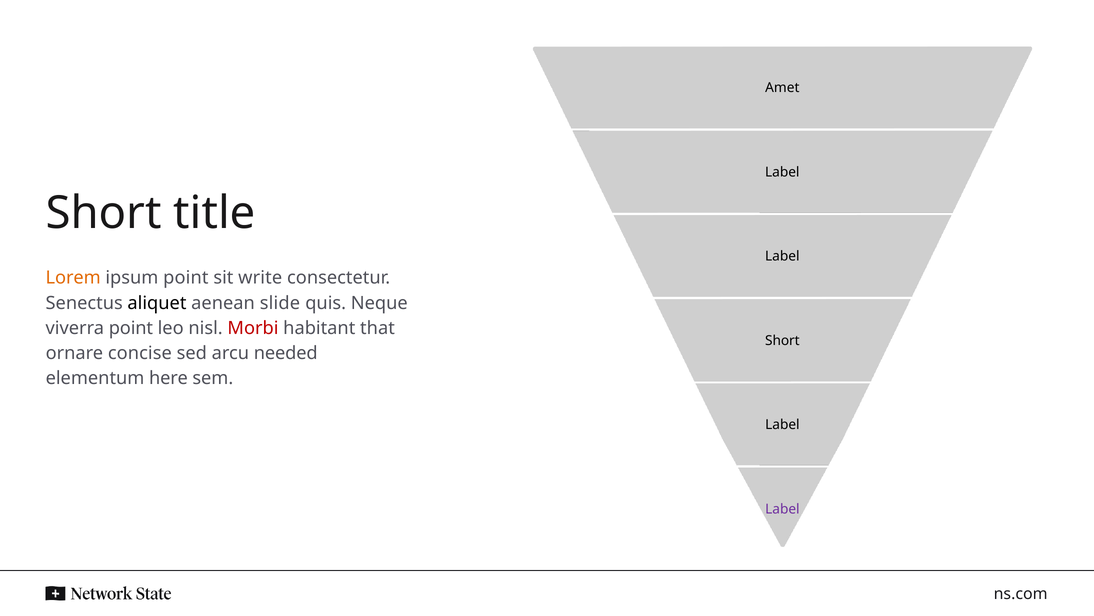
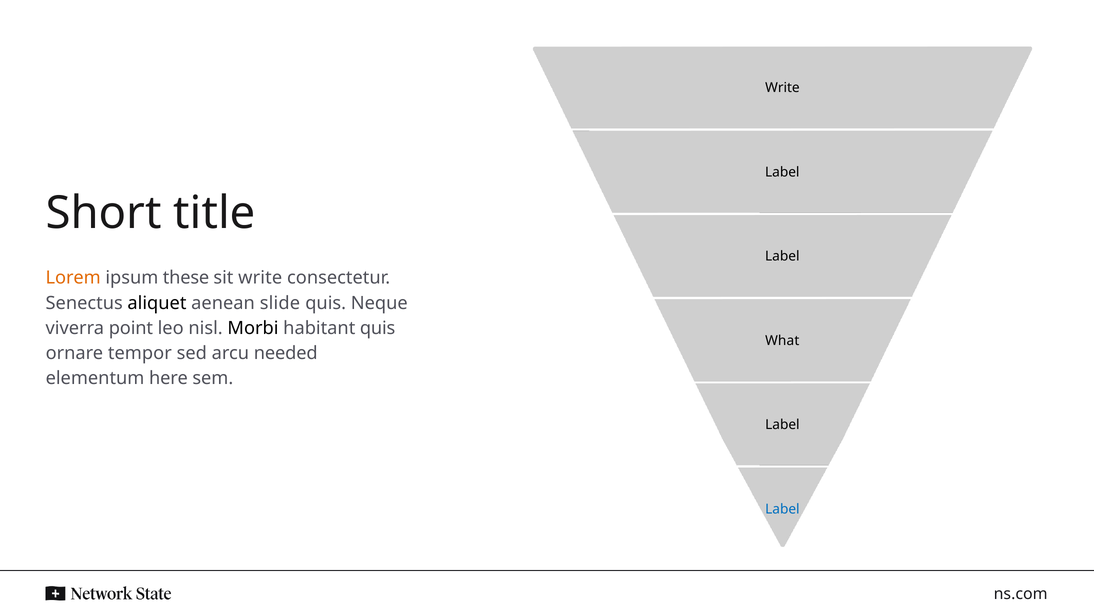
Amet: Amet -> Write (782, 88)
ipsum point: point -> these (186, 278)
Morbi colour: red -> black (253, 328)
habitant that: that -> quis (378, 328)
Short: Short -> What (782, 340)
concise: concise -> tempor (140, 353)
Label colour: purple -> blue (782, 509)
